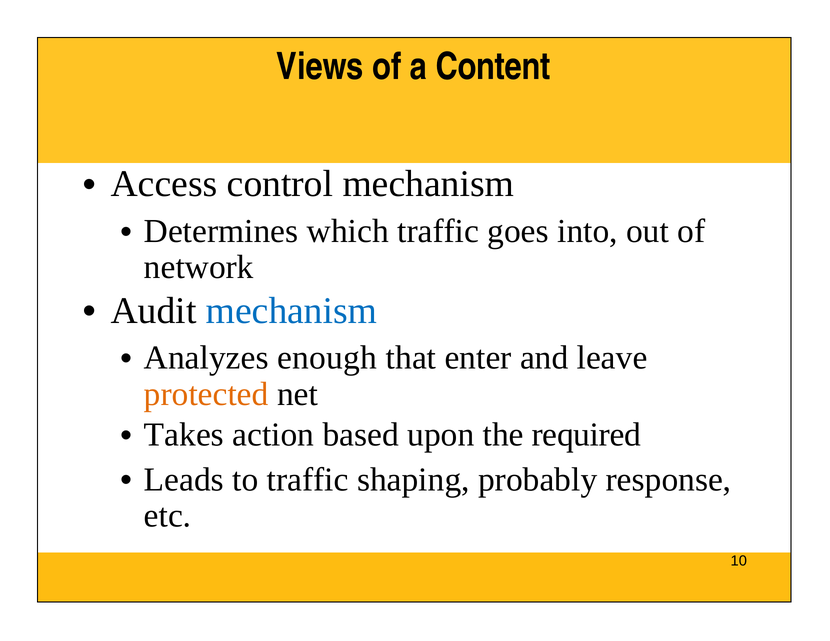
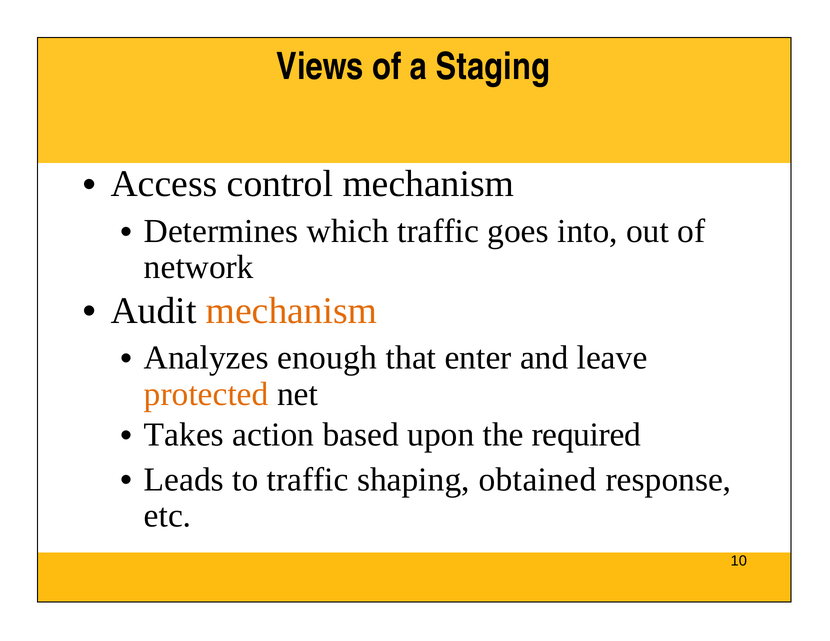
Content: Content -> Staging (493, 67)
mechanism colour: blue -> orange (292, 311)
probably: probably -> obtained (538, 480)
